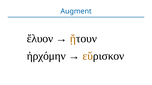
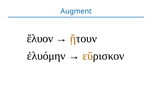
ἠρχόμην: ἠρχόμην -> ἐλυόμην (46, 56)
